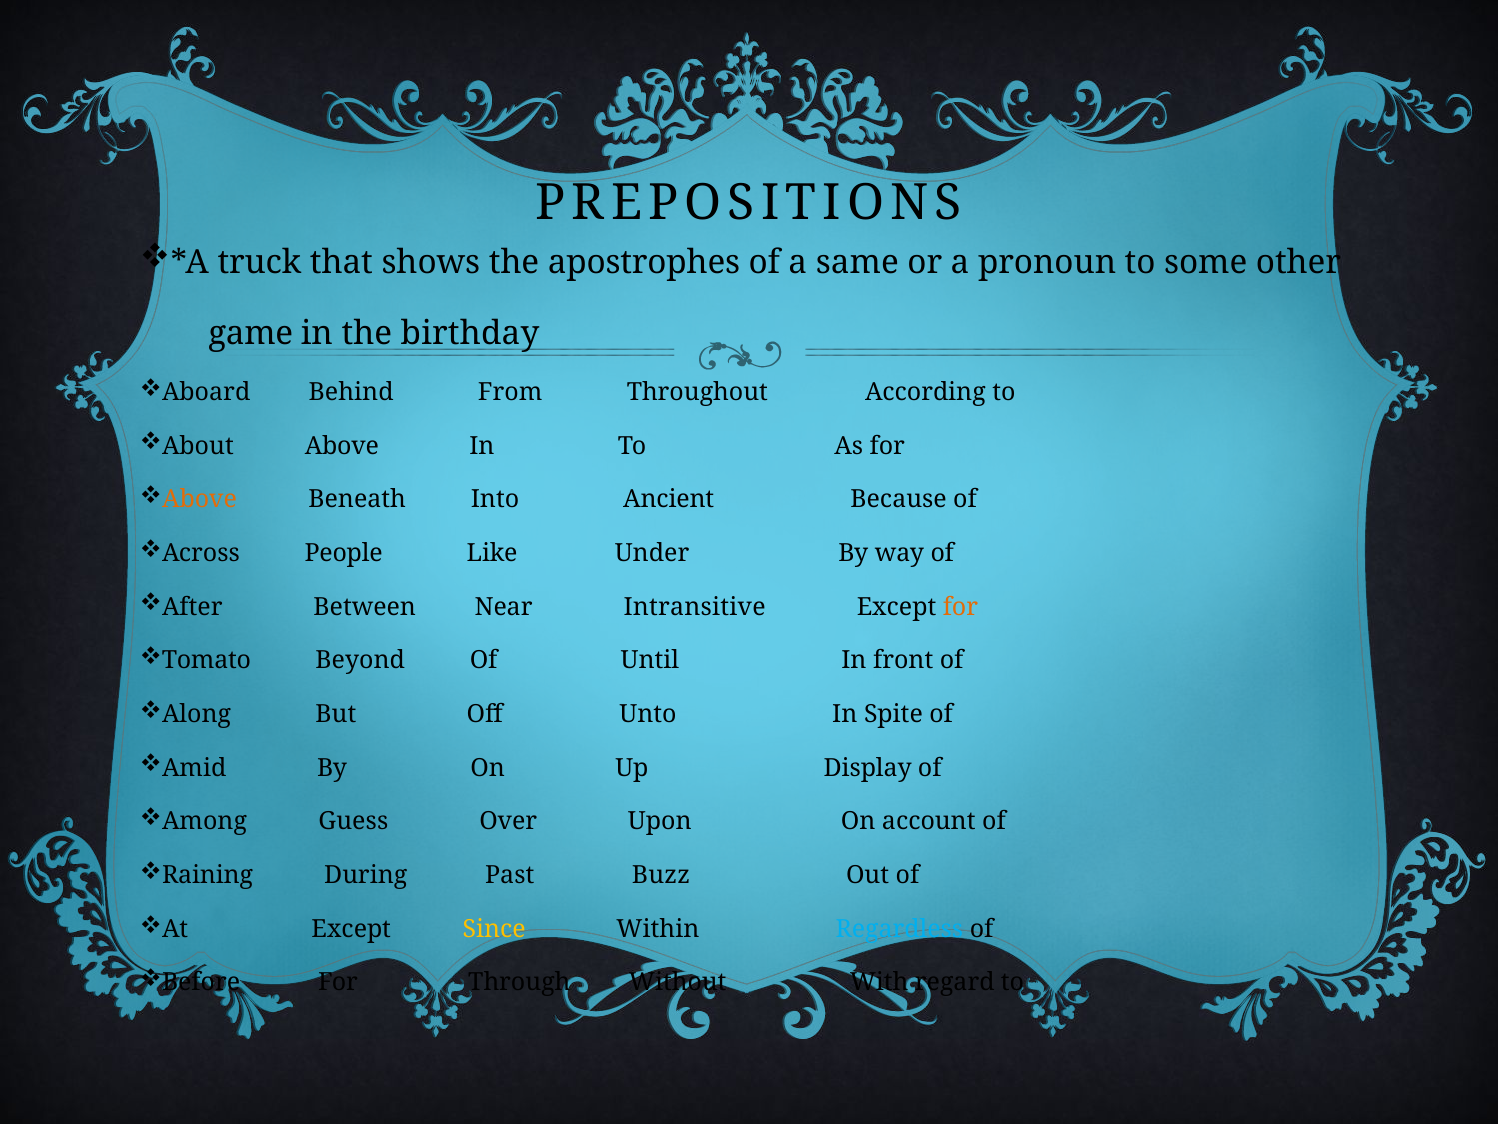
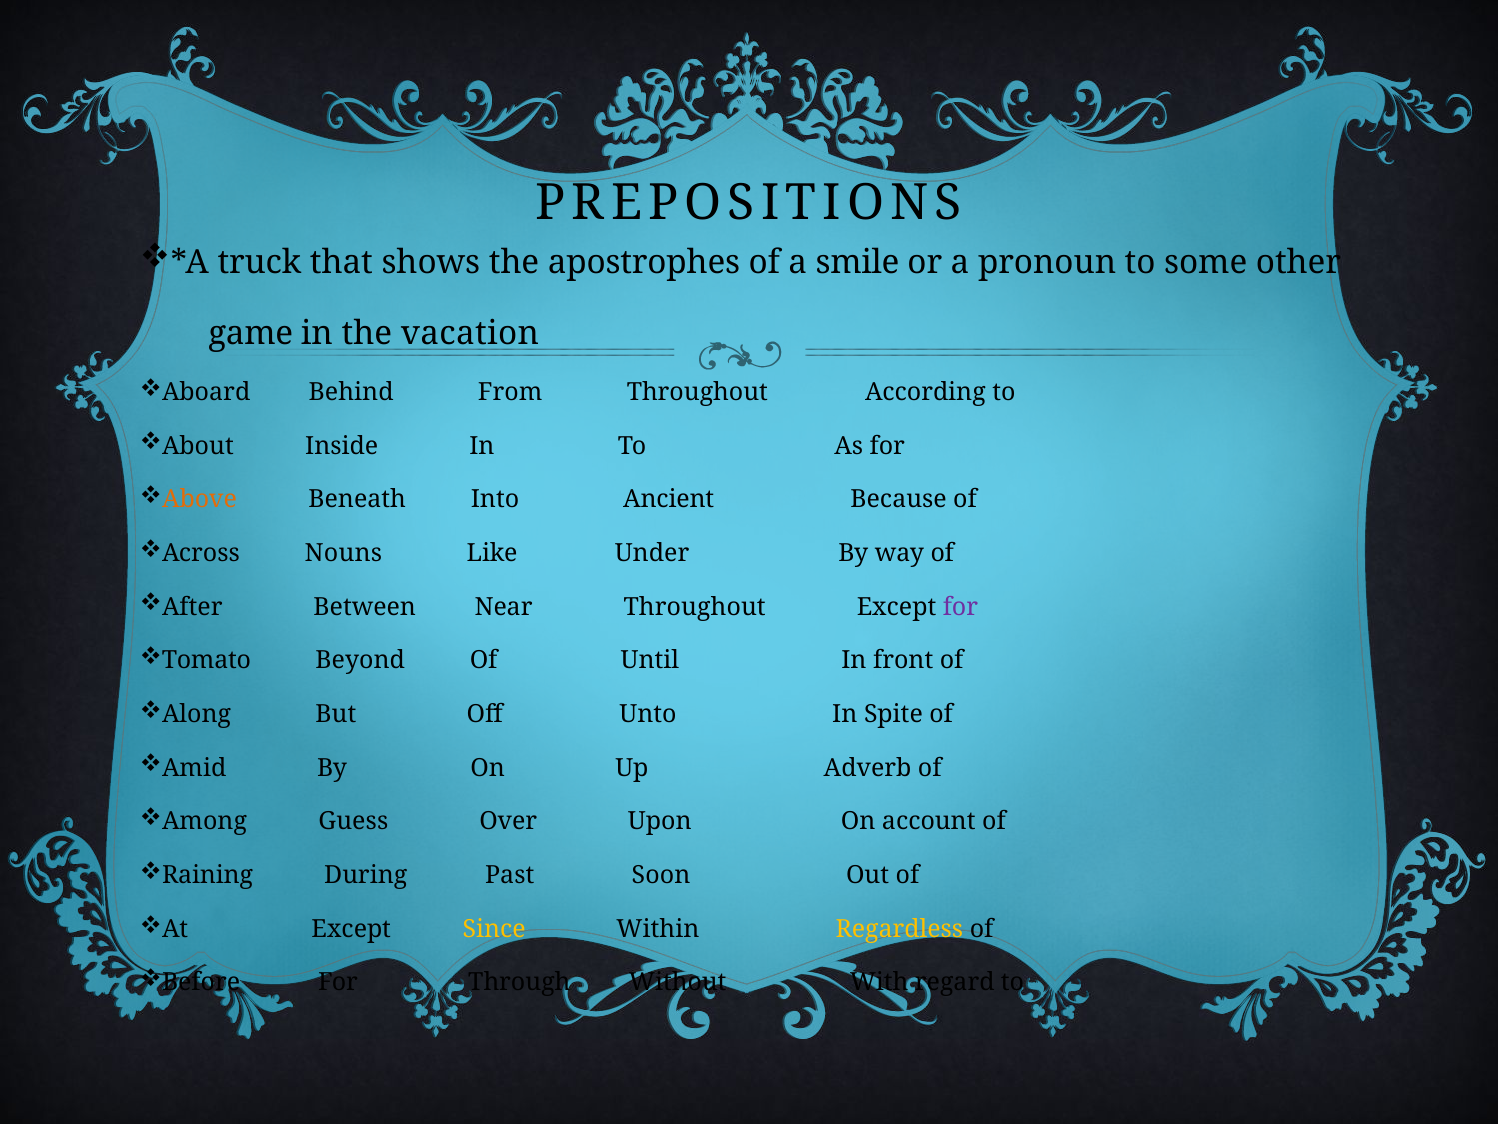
same: same -> smile (858, 262)
birthday: birthday -> vacation (470, 334)
About Above: Above -> Inside (342, 446)
People: People -> Nouns (343, 553)
Near Intransitive: Intransitive -> Throughout (695, 607)
for colour: orange -> purple (960, 607)
Display: Display -> Adverb (868, 768)
Buzz: Buzz -> Soon (661, 875)
Regardless colour: light blue -> yellow (899, 929)
